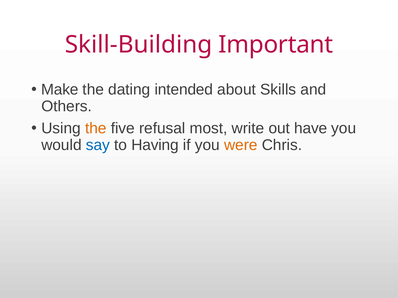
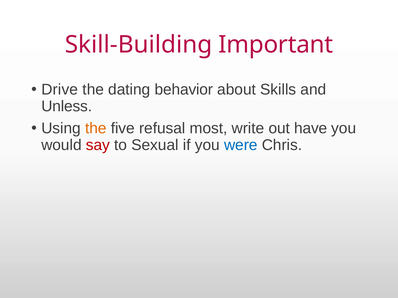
Make: Make -> Drive (60, 90)
intended: intended -> behavior (184, 90)
Others: Others -> Unless (67, 106)
say colour: blue -> red (98, 145)
Having: Having -> Sexual (155, 145)
were colour: orange -> blue (241, 145)
